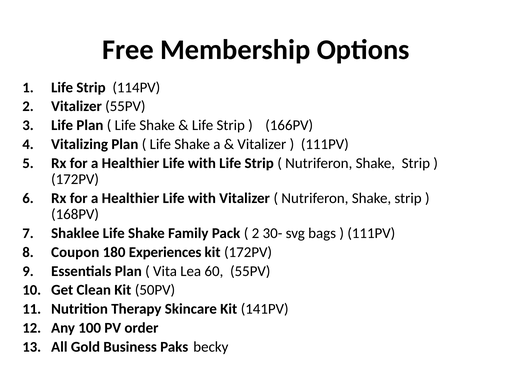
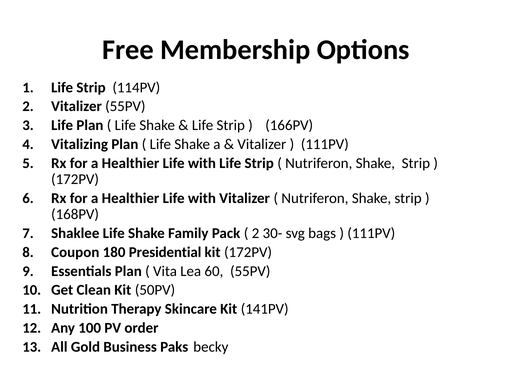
Experiences: Experiences -> Presidential (165, 252)
